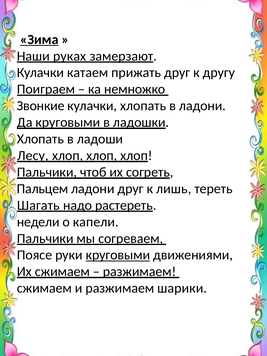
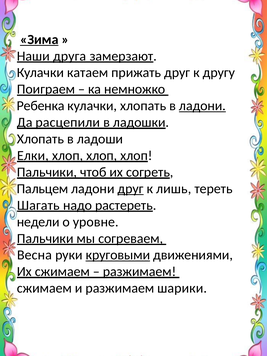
руках: руках -> друга (70, 56)
Звонкие: Звонкие -> Ребенка (41, 106)
ладони underline: none -> present (202, 106)
Да круговыми: круговыми -> расцепили (68, 122)
Лесу: Лесу -> Елки (33, 156)
друг underline: none -> present (131, 189)
капели: капели -> уровне (96, 222)
Поясе: Поясе -> Весна (34, 255)
